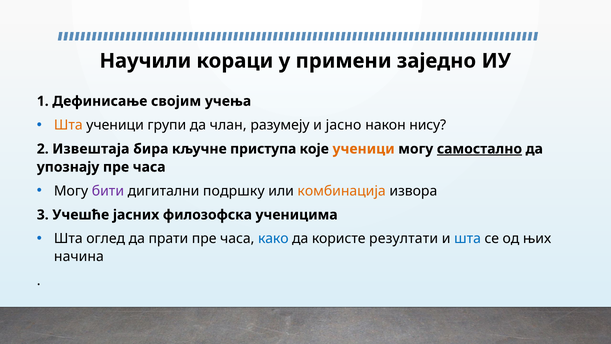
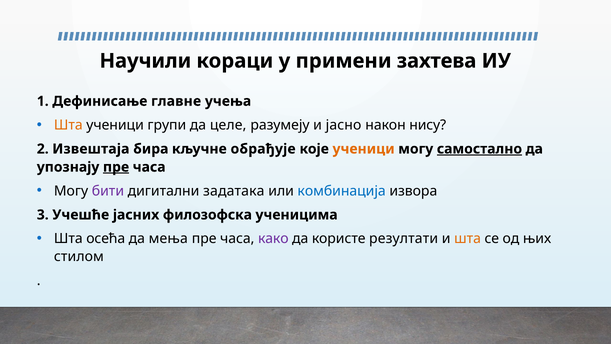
заједно: заједно -> захтева (437, 61)
својим: својим -> главне (176, 101)
члан: члан -> целе (228, 125)
приступа: приступа -> обрађује (263, 149)
пре underline: none -> present (116, 167)
подршку: подршку -> задатака (234, 191)
комбинација colour: orange -> blue (342, 191)
оглед: оглед -> осећа (106, 238)
прати: прати -> мења (168, 238)
како colour: blue -> purple (273, 238)
шта colour: blue -> orange (468, 238)
начина: начина -> стилом (79, 257)
